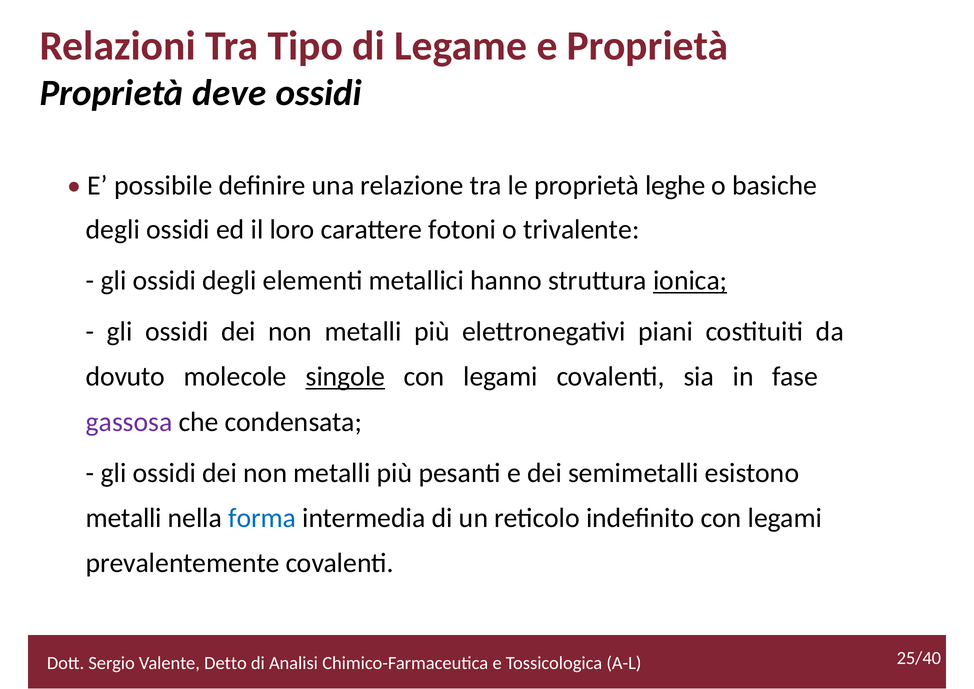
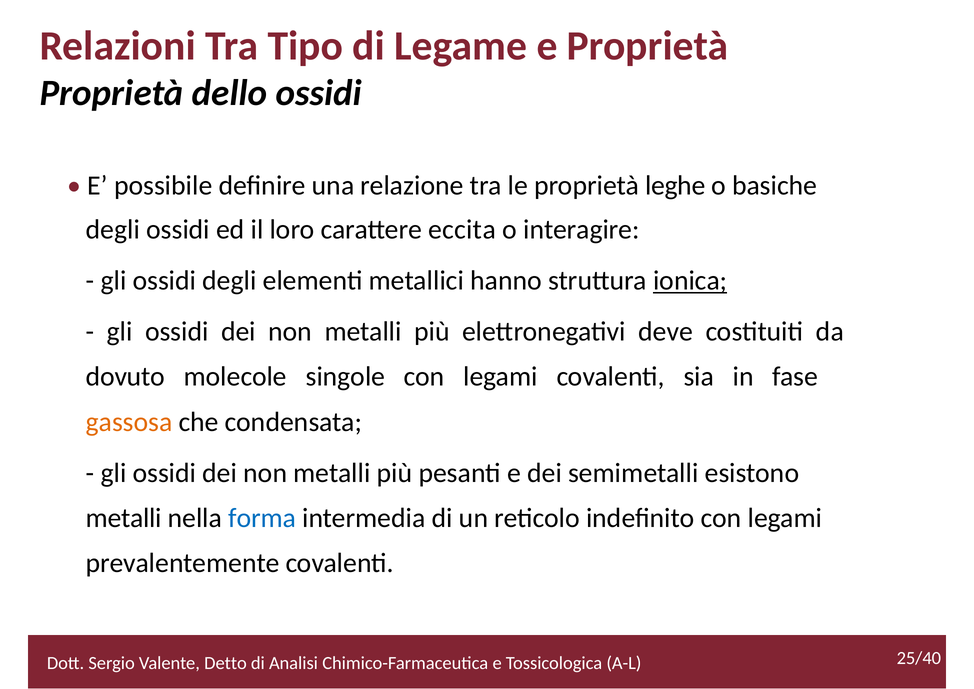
deve: deve -> dello (230, 93)
fotoni: fotoni -> eccita (462, 230)
trivalente: trivalente -> interagire (581, 230)
piani: piani -> deve (666, 331)
singole underline: present -> none (345, 377)
gassosa colour: purple -> orange (129, 422)
